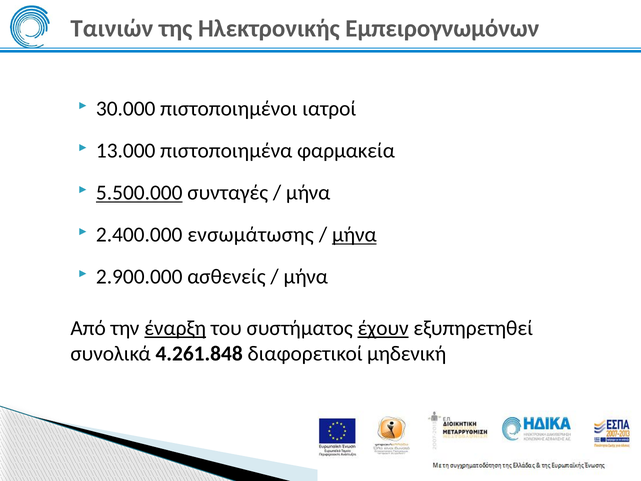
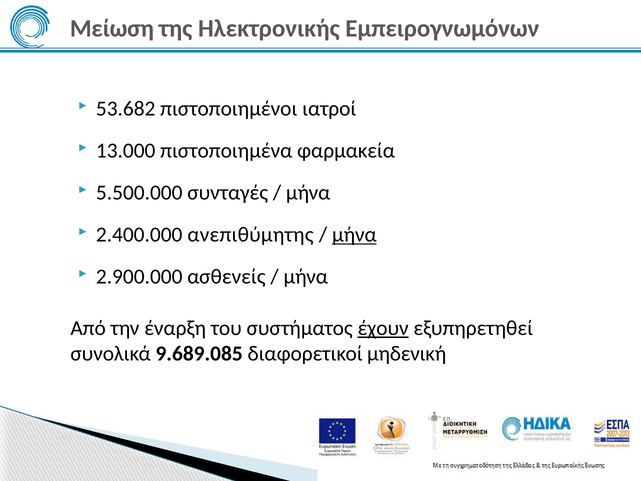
Ταινιών: Ταινιών -> Μείωση (112, 28)
30.000: 30.000 -> 53.682 (126, 109)
5.500.000 underline: present -> none (139, 193)
ενσωμάτωσης: ενσωμάτωσης -> ανεπιθύμητης (251, 235)
έναρξη underline: present -> none (175, 328)
4.261.848: 4.261.848 -> 9.689.085 (199, 354)
